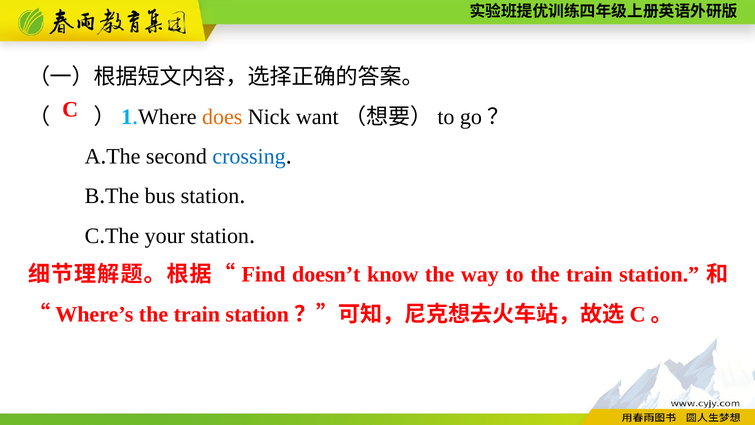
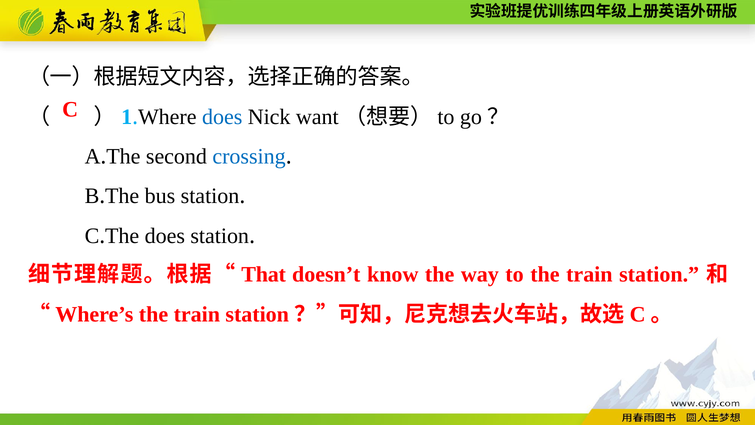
does colour: orange -> blue (222, 117)
The your: your -> does (165, 236)
Find: Find -> That (264, 274)
